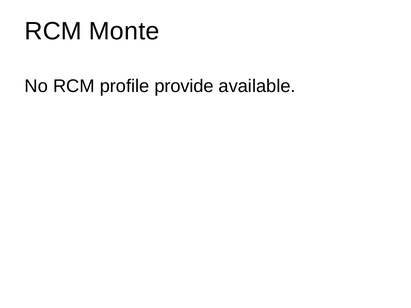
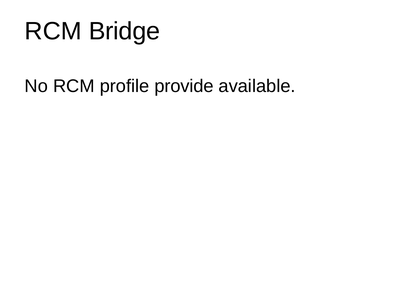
Monte: Monte -> Bridge (124, 31)
